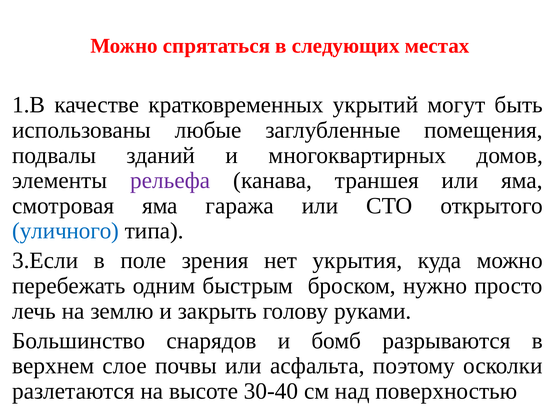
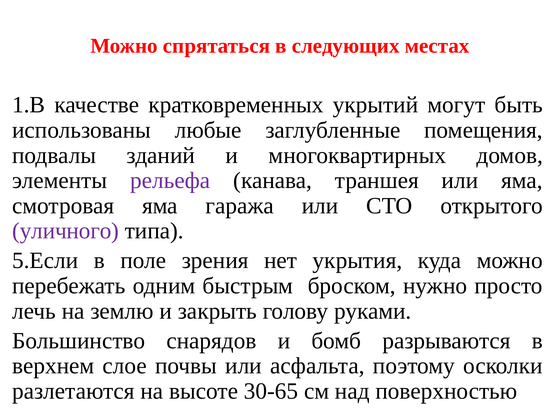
уличного colour: blue -> purple (66, 231)
3.Если: 3.Если -> 5.Если (45, 261)
30-40: 30-40 -> 30-65 (271, 391)
